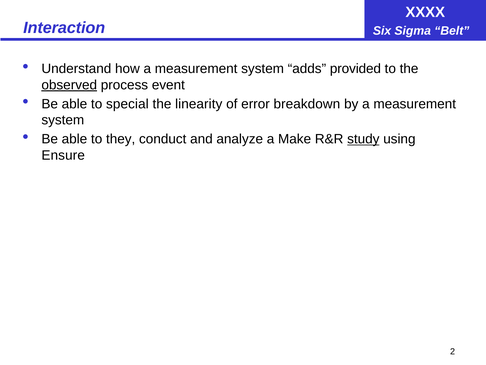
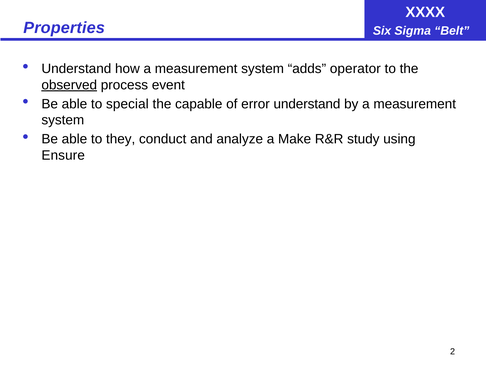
Interaction: Interaction -> Properties (64, 28)
provided: provided -> operator (355, 69)
linearity: linearity -> capable (199, 104)
error breakdown: breakdown -> understand (307, 104)
study underline: present -> none (363, 139)
